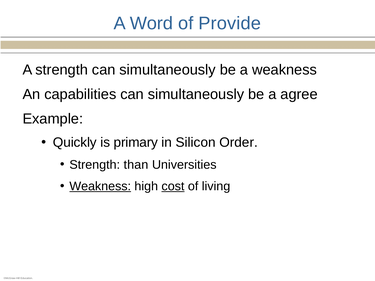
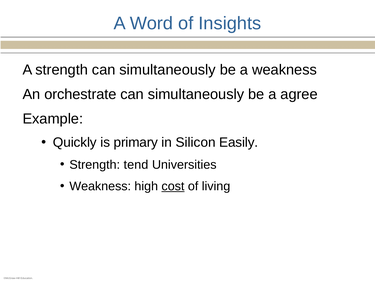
Provide: Provide -> Insights (230, 23)
capabilities: capabilities -> orchestrate (80, 94)
Order: Order -> Easily (239, 143)
than: than -> tend (136, 165)
Weakness underline: present -> none (100, 187)
